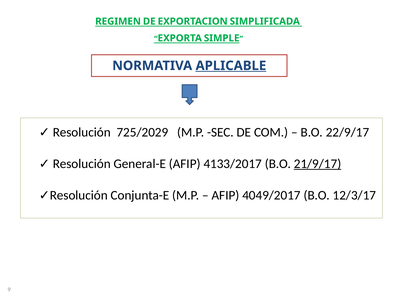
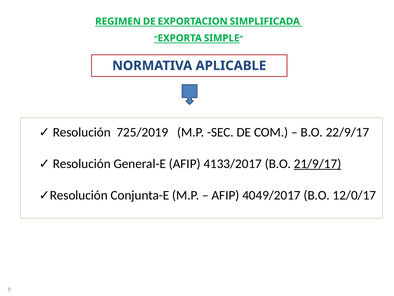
APLICABLE underline: present -> none (231, 66)
725/2029: 725/2029 -> 725/2019 (142, 132)
12/3/17: 12/3/17 -> 12/0/17 (354, 195)
